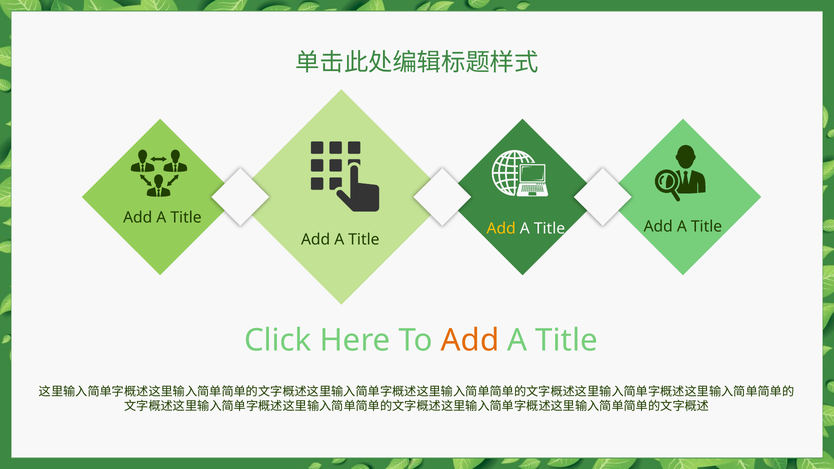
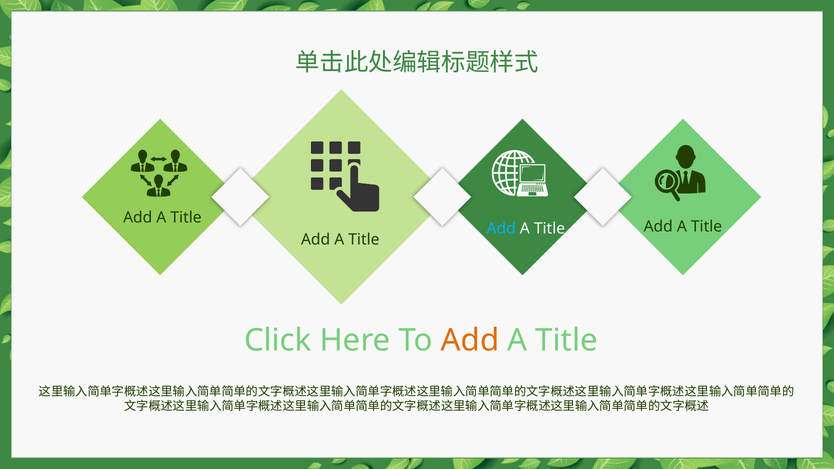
Add colour: yellow -> light blue (501, 229)
